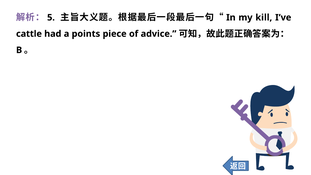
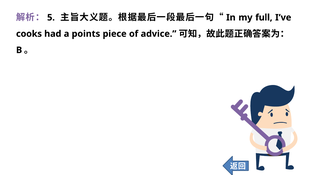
kill: kill -> full (264, 17)
cattle: cattle -> cooks (29, 34)
